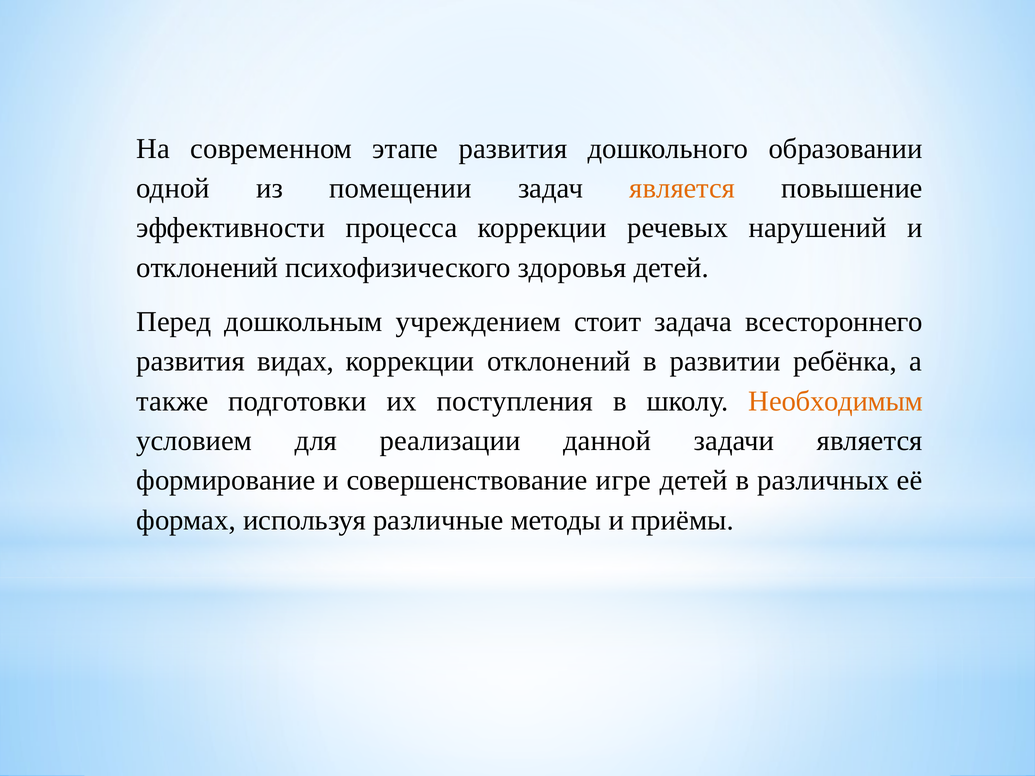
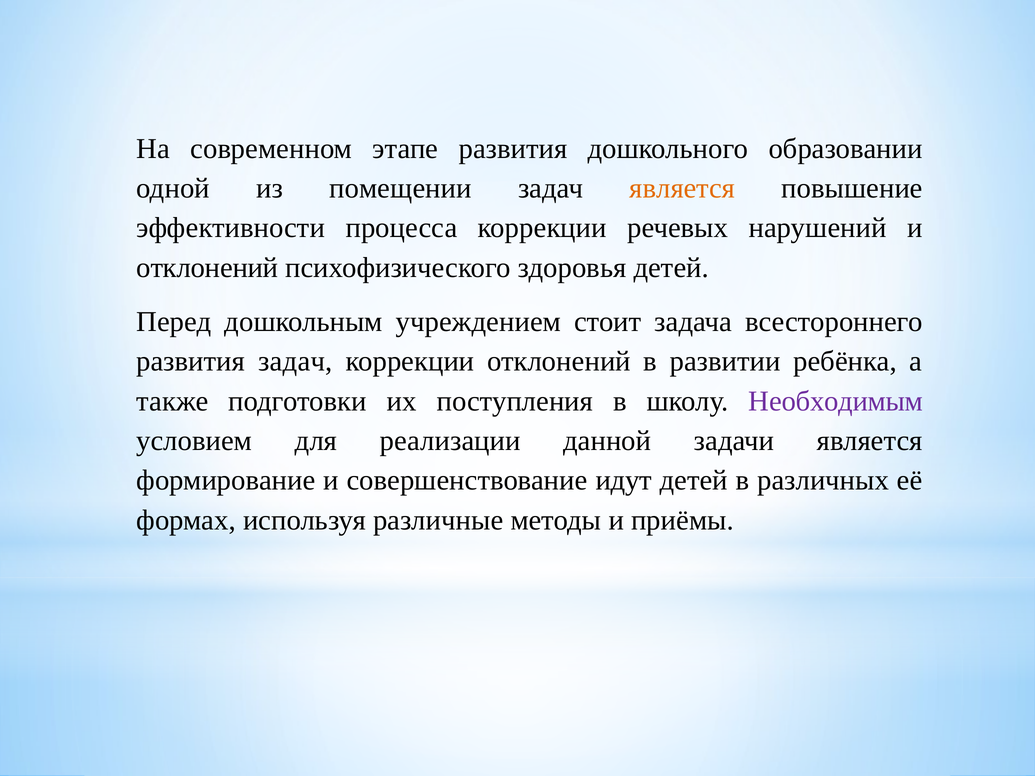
развития видах: видах -> задач (295, 362)
Необходимым colour: orange -> purple (836, 401)
игре: игре -> идут (624, 481)
